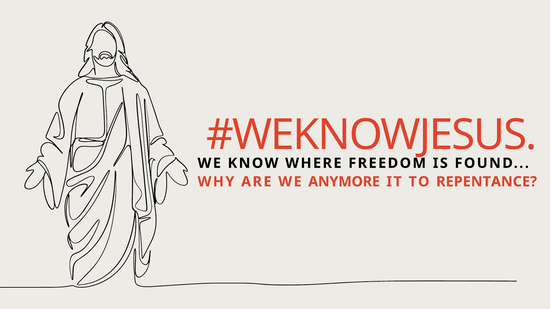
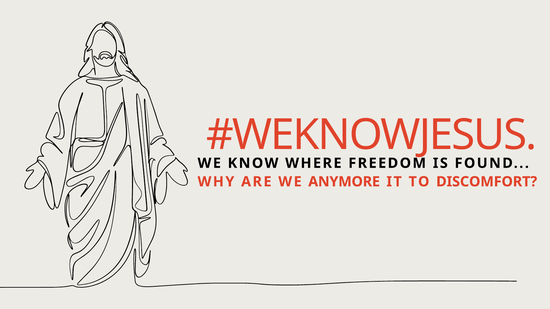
REPENTANCE: REPENTANCE -> DISCOMFORT (487, 182)
